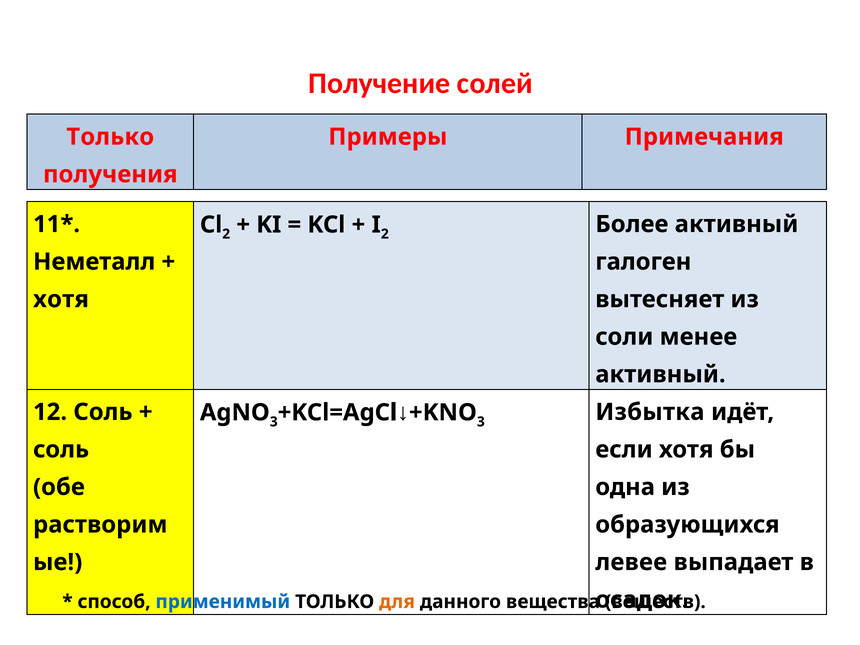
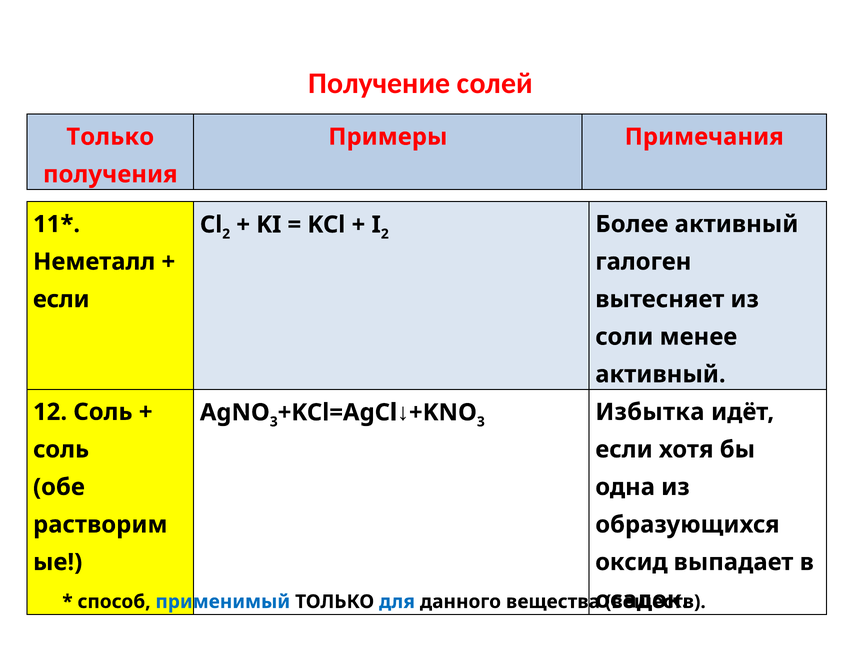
хотя: хотя -> если (61, 299)
левее: левее -> оксид (631, 562)
для colour: orange -> blue (397, 602)
